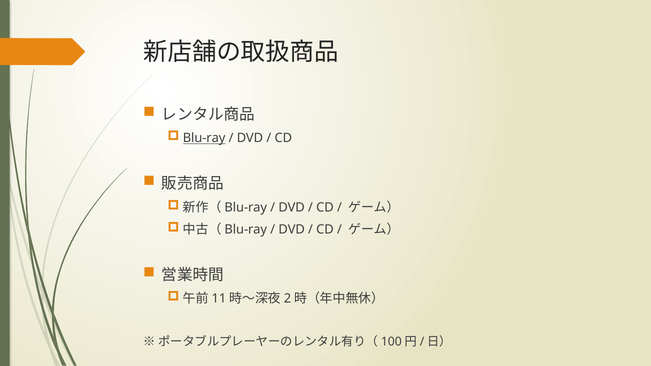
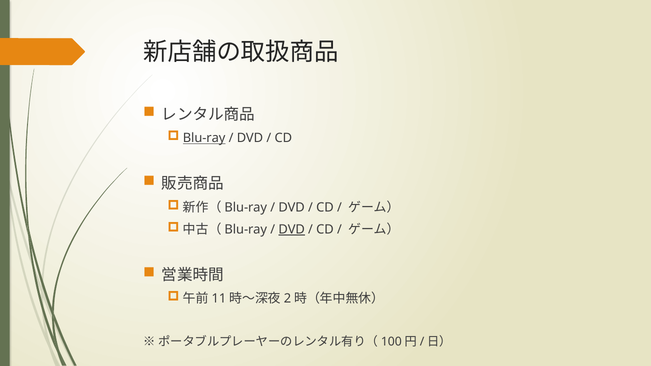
DVD underline: none -> present (292, 230)
